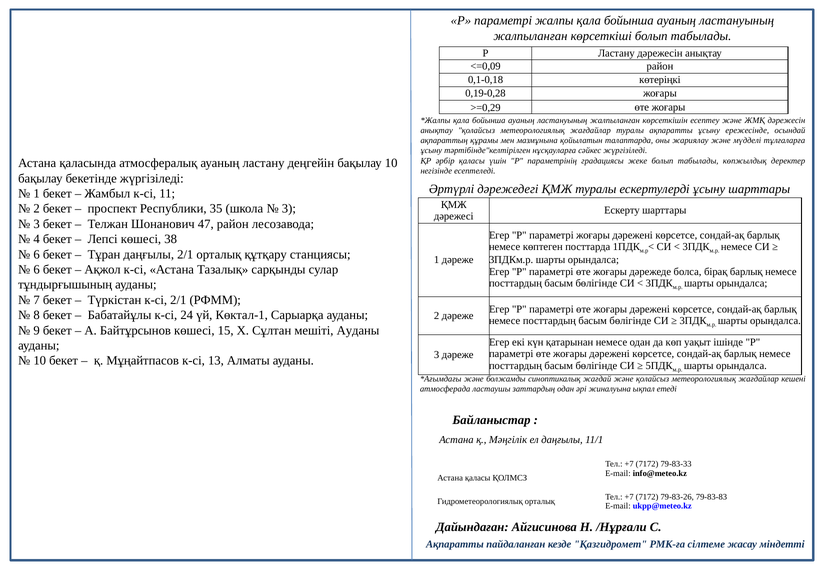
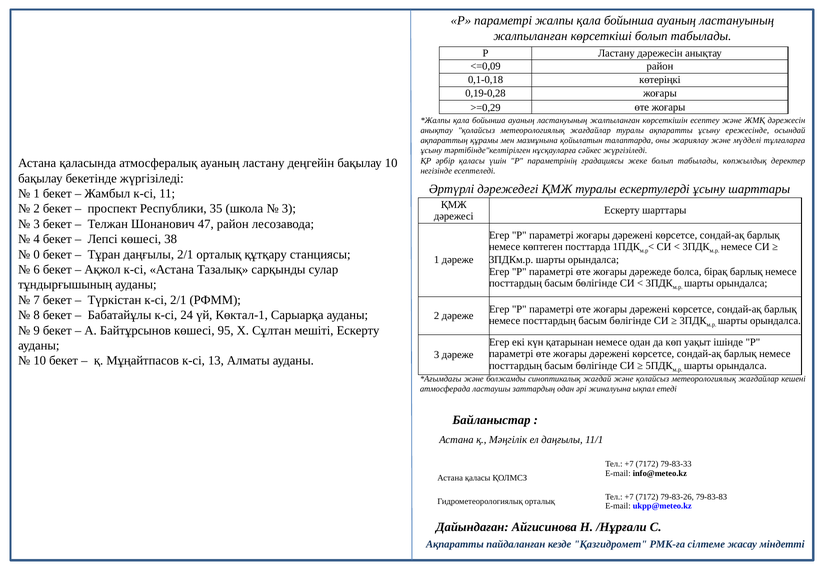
6: 6 -> 0 (37, 255)
15: 15 -> 95 (226, 331)
мешіті Ауданы: Ауданы -> Ескерту (358, 331)
